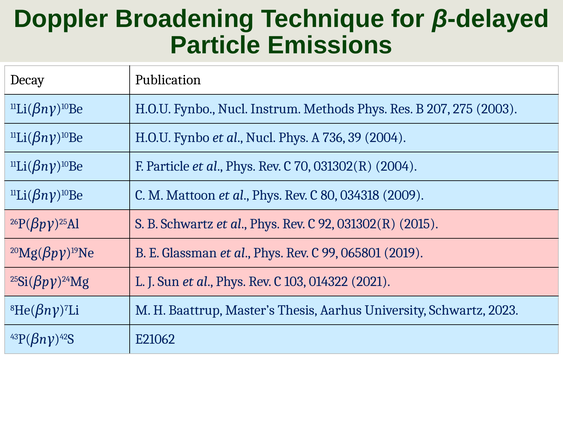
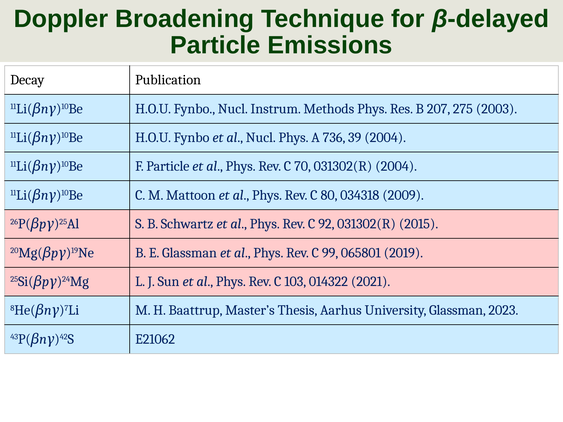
University Schwartz: Schwartz -> Glassman (457, 311)
